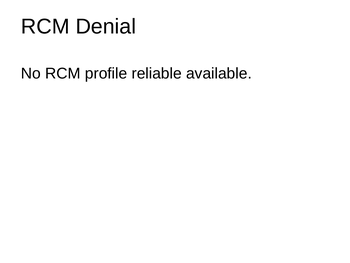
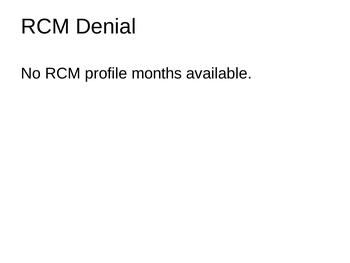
reliable: reliable -> months (157, 73)
